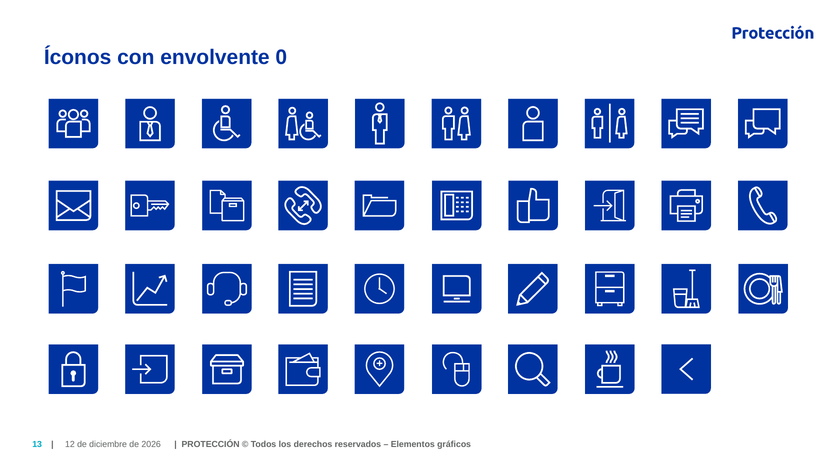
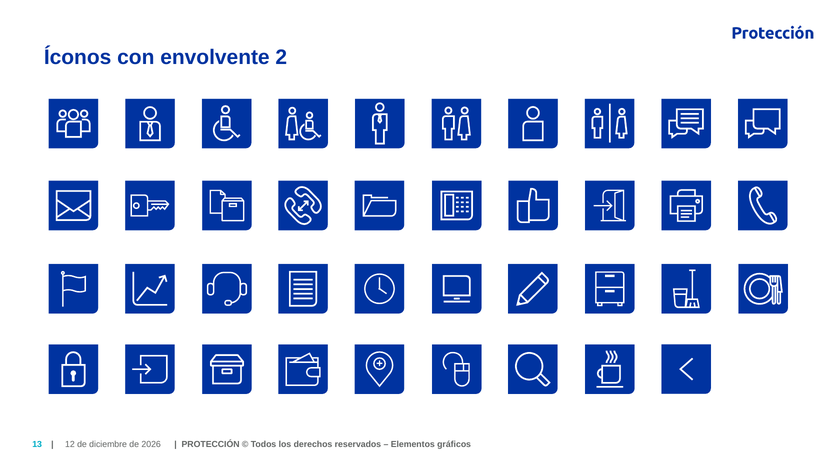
0: 0 -> 2 (281, 57)
